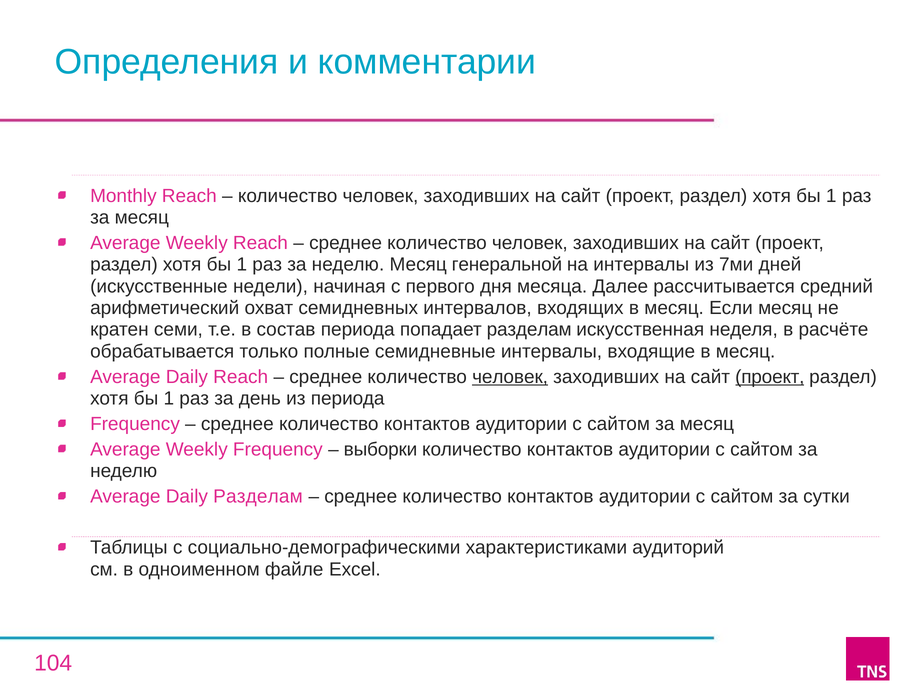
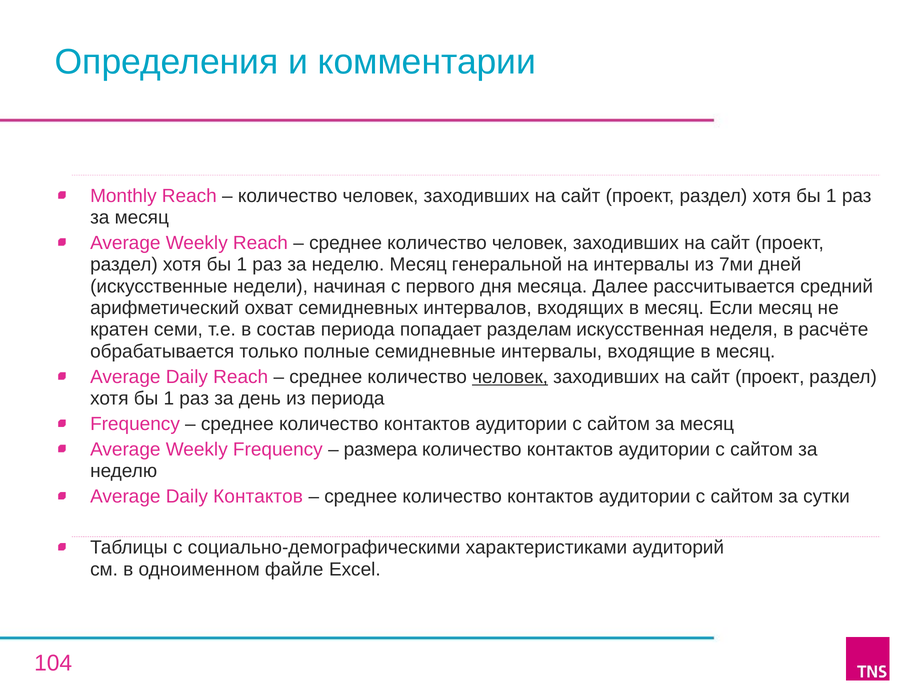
проект underline: present -> none (770, 377)
выборки: выборки -> размера (380, 449)
Daily Разделам: Разделам -> Контактов (258, 497)
